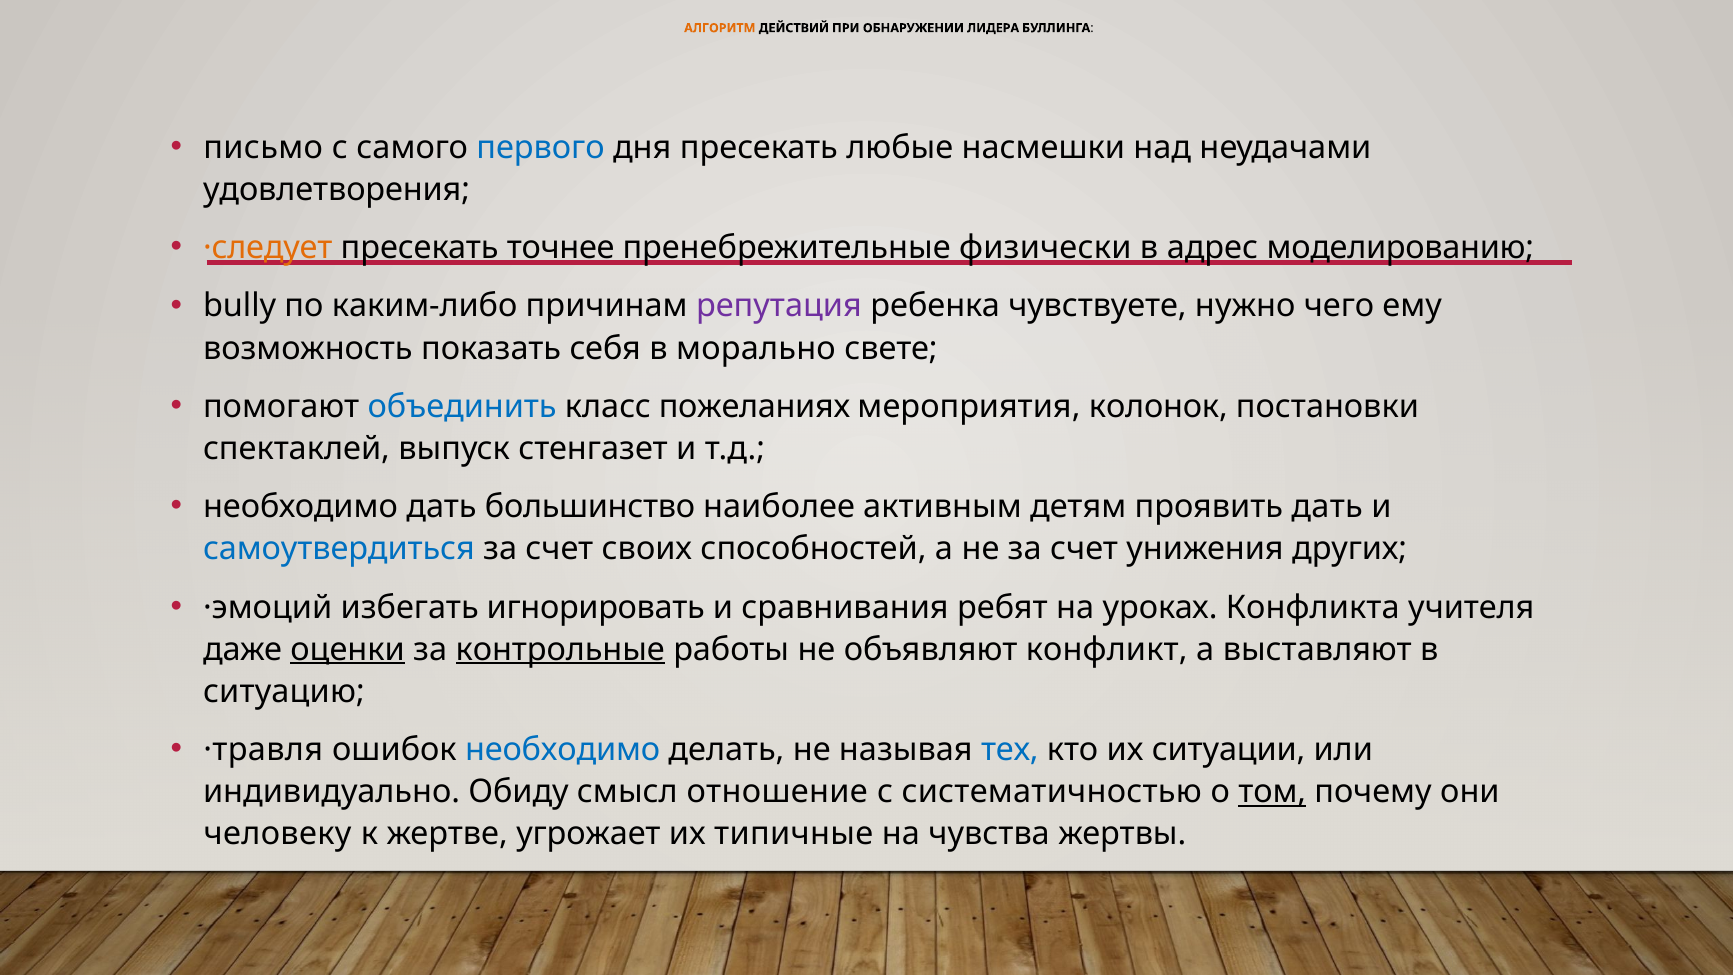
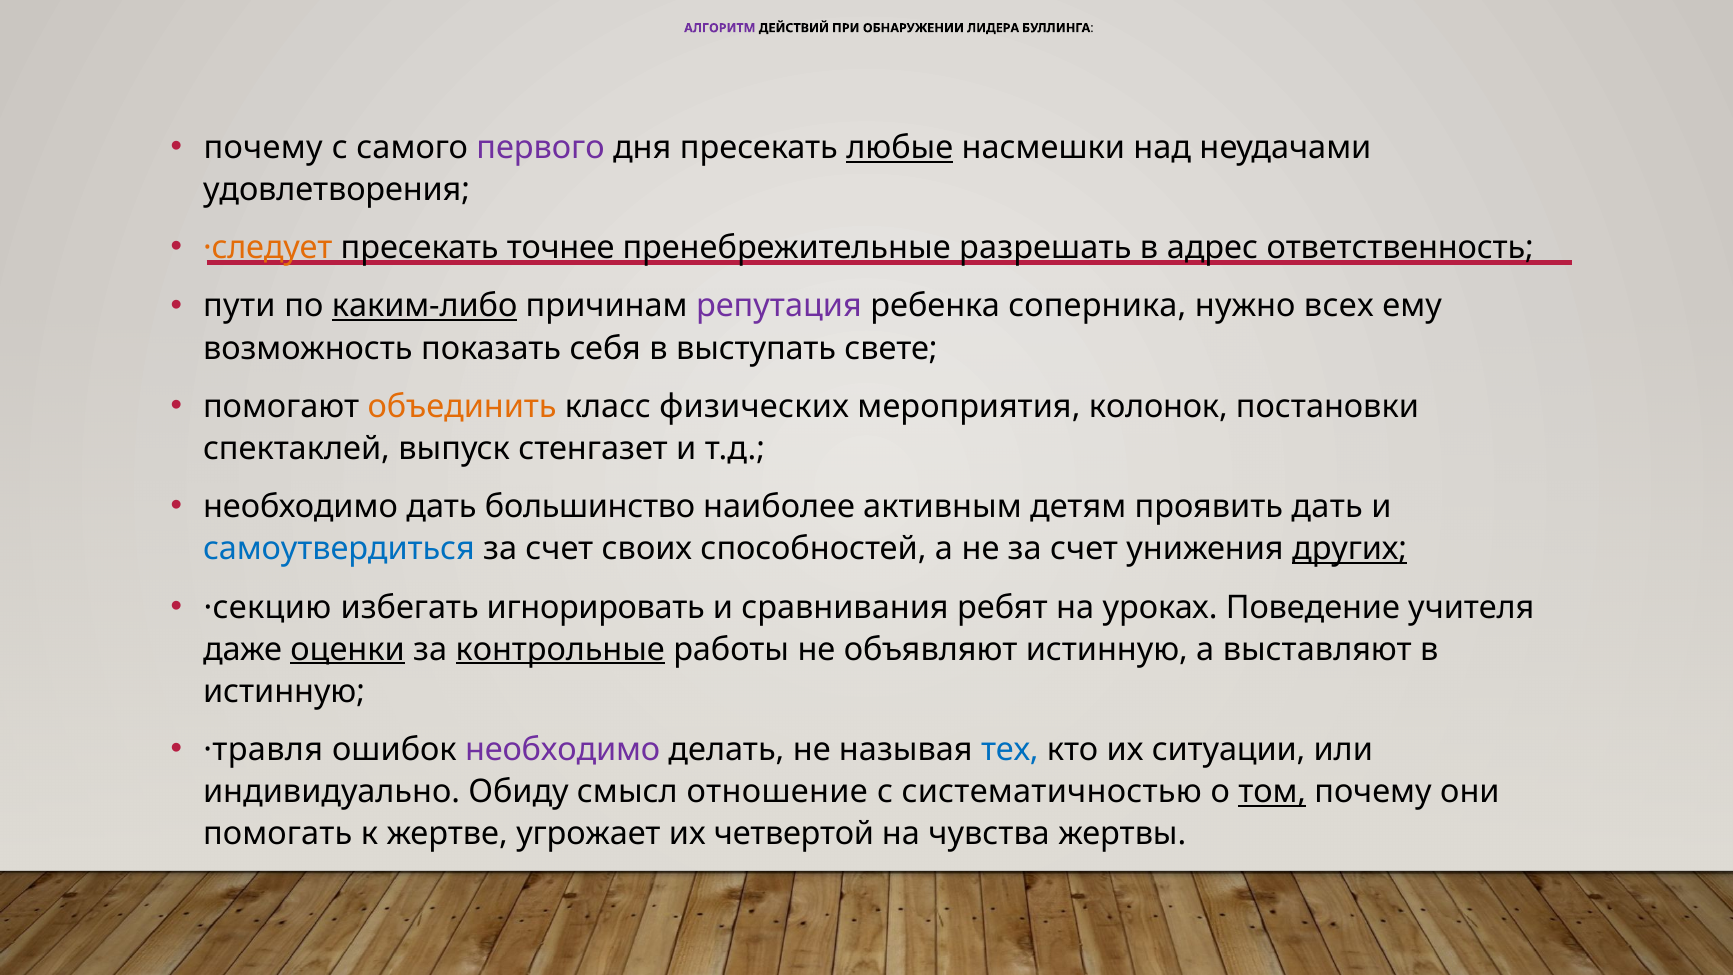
АЛГОРИТМ colour: orange -> purple (720, 28)
письмо: письмо -> почему (263, 148)
первого colour: blue -> purple (541, 148)
любые underline: none -> present (900, 148)
физически: физически -> разрешать (1045, 248)
моделированию: моделированию -> ответственность (1400, 248)
bully: bully -> пути (239, 306)
каким-либо underline: none -> present (425, 306)
чувствуете: чувствуете -> соперника (1097, 306)
чего: чего -> всех (1339, 306)
морально: морально -> выступать (756, 348)
объединить colour: blue -> orange (462, 407)
пожеланиях: пожеланиях -> физических (754, 407)
других underline: none -> present (1350, 549)
·эмоций: ·эмоций -> ·секцию (267, 607)
Конфликта: Конфликта -> Поведение (1313, 607)
объявляют конфликт: конфликт -> истинную (1107, 649)
ситуацию: ситуацию -> истинную (284, 691)
необходимо colour: blue -> purple (563, 750)
человеку: человеку -> помогать (278, 834)
типичные: типичные -> четвертой (794, 834)
